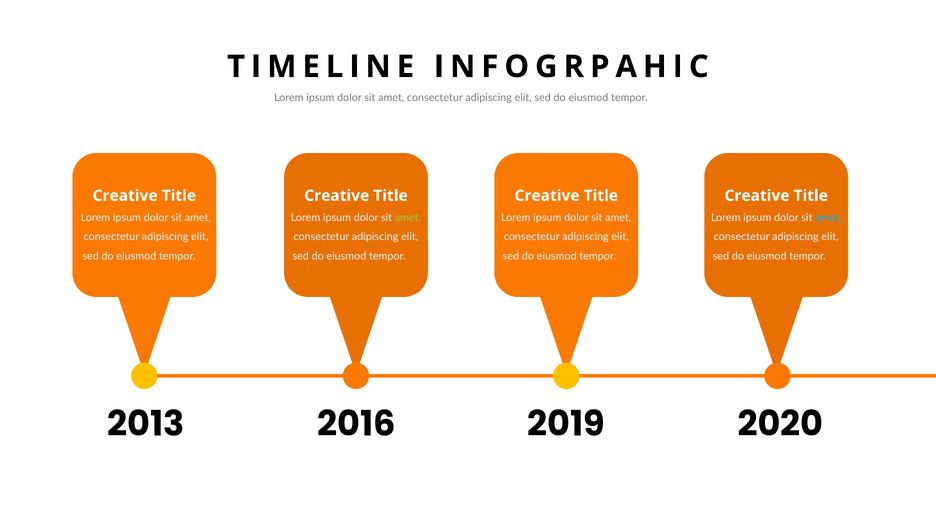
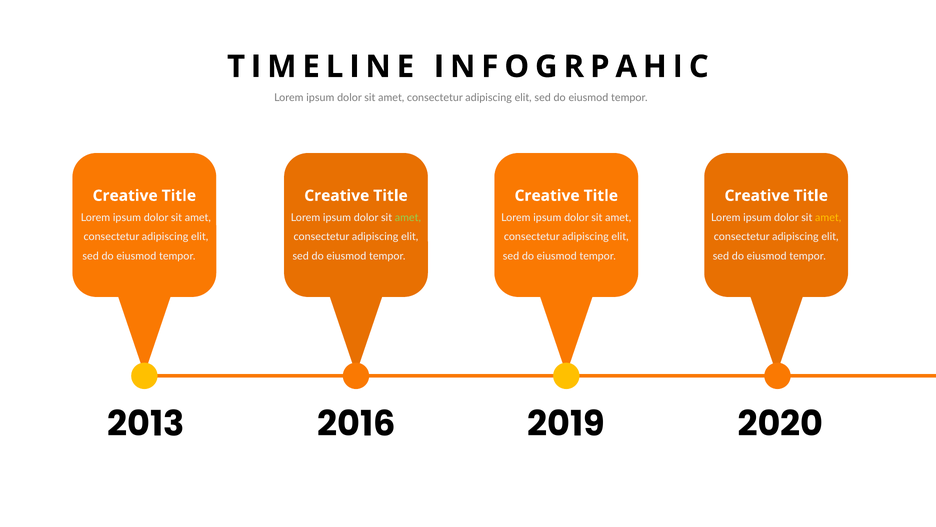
amet colour: light blue -> yellow (828, 217)
